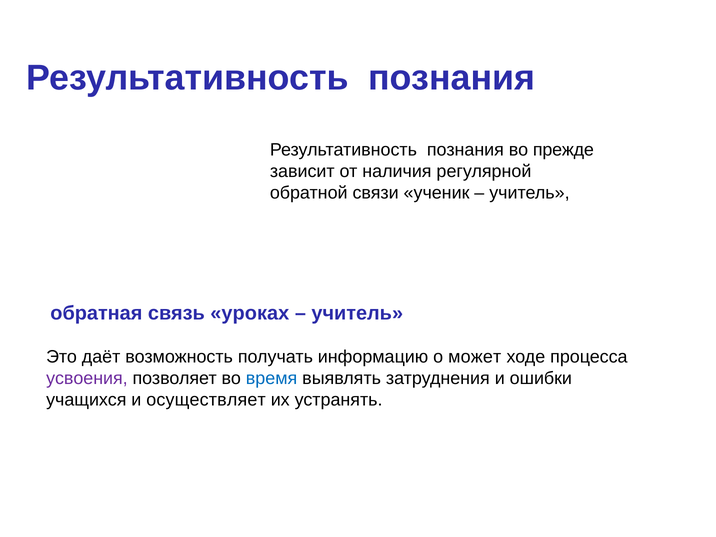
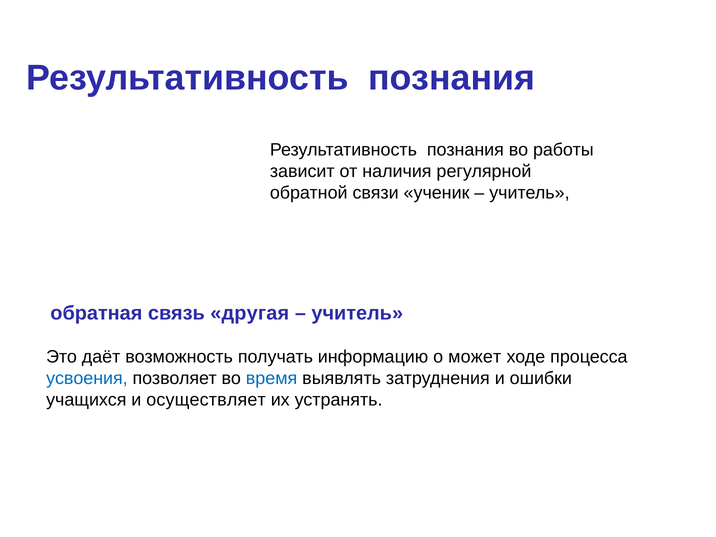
прежде: прежде -> работы (563, 150)
уроках: уроках -> другая (250, 313)
усвоения colour: purple -> blue (87, 378)
